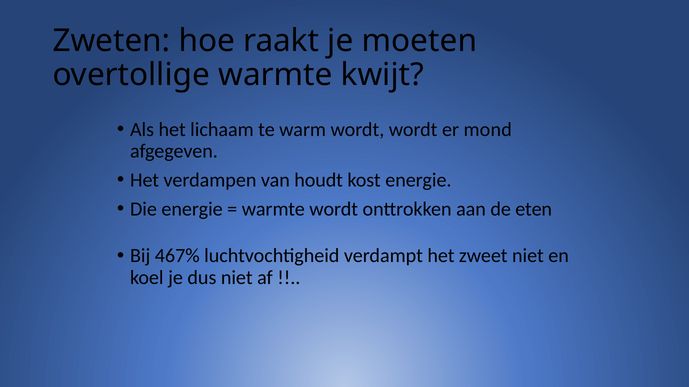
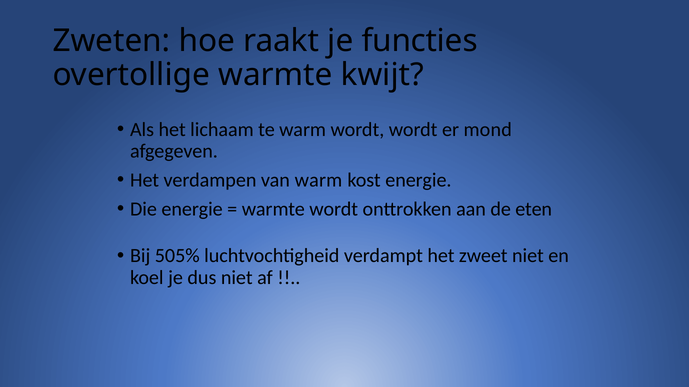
moeten: moeten -> functies (420, 41)
van houdt: houdt -> warm (318, 180)
467%: 467% -> 505% (177, 256)
